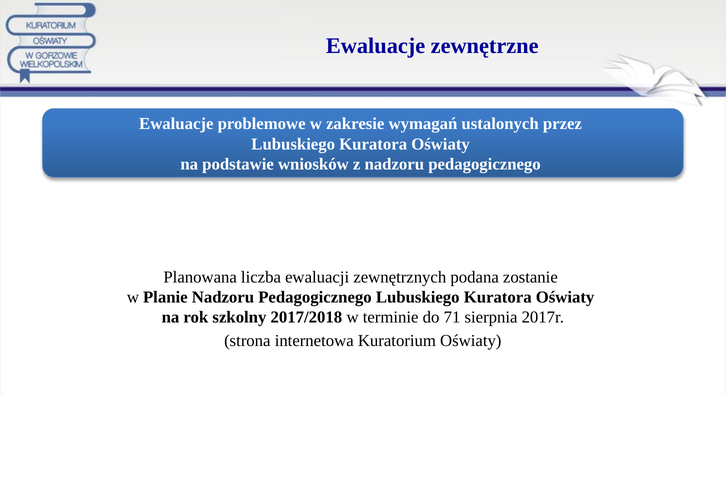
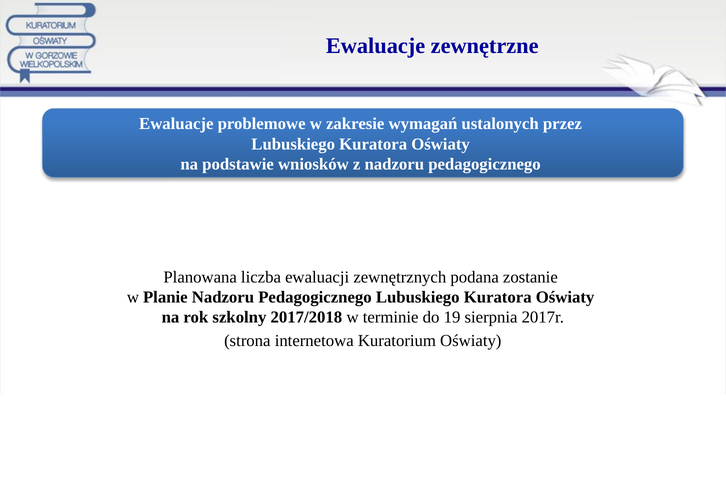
71: 71 -> 19 (452, 318)
